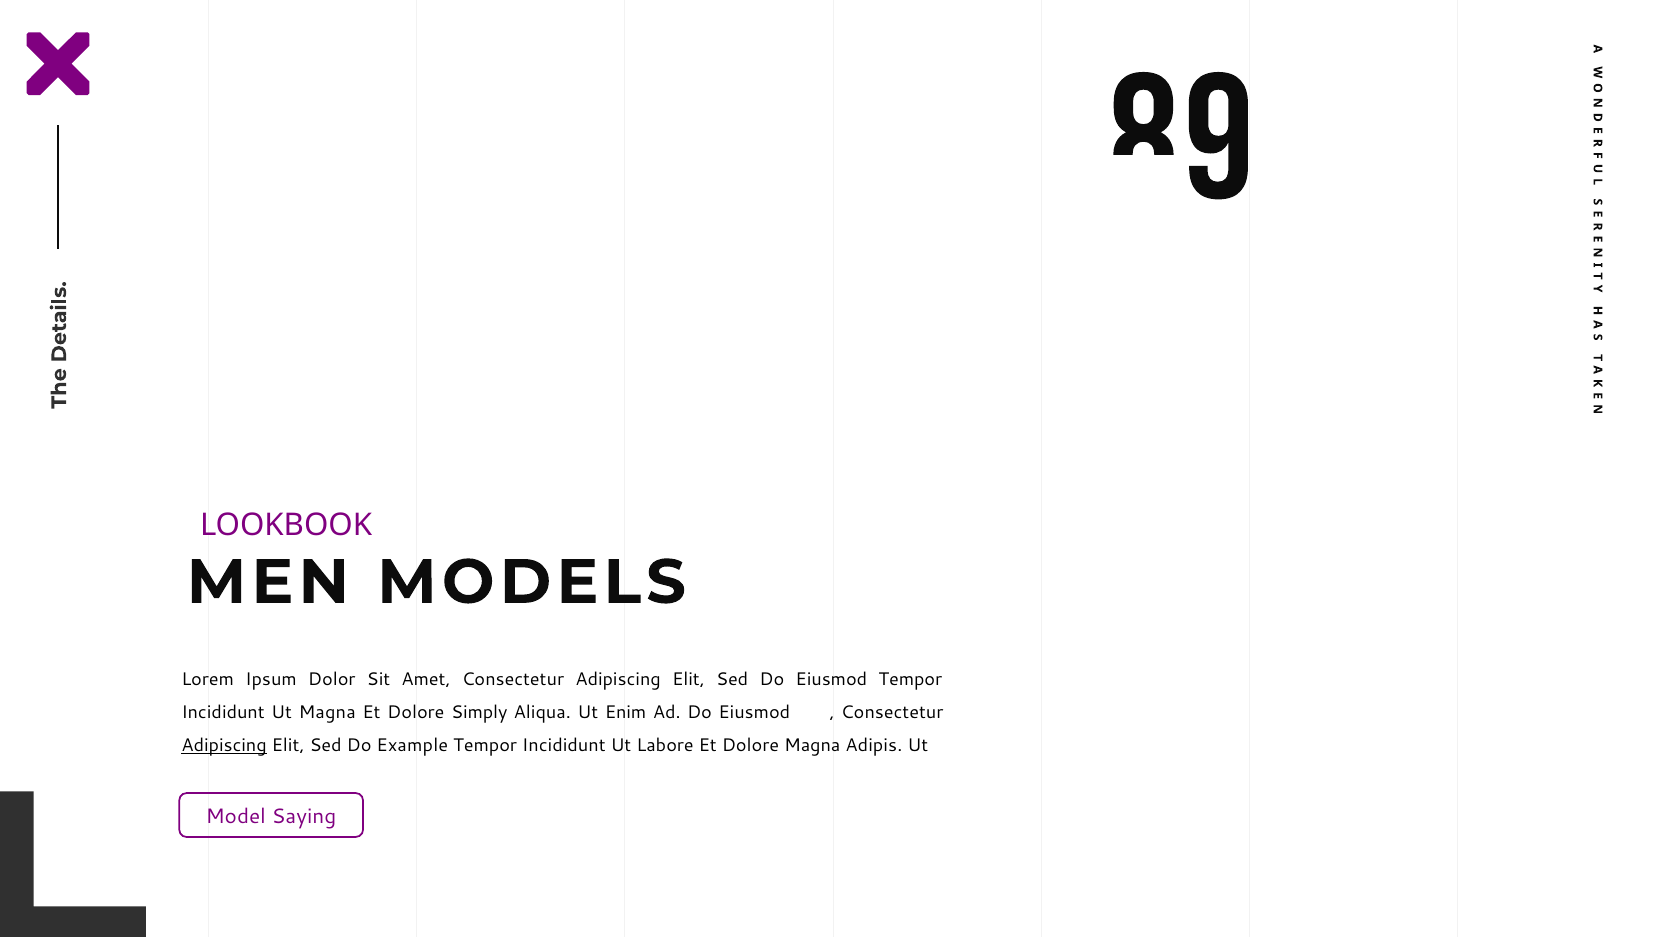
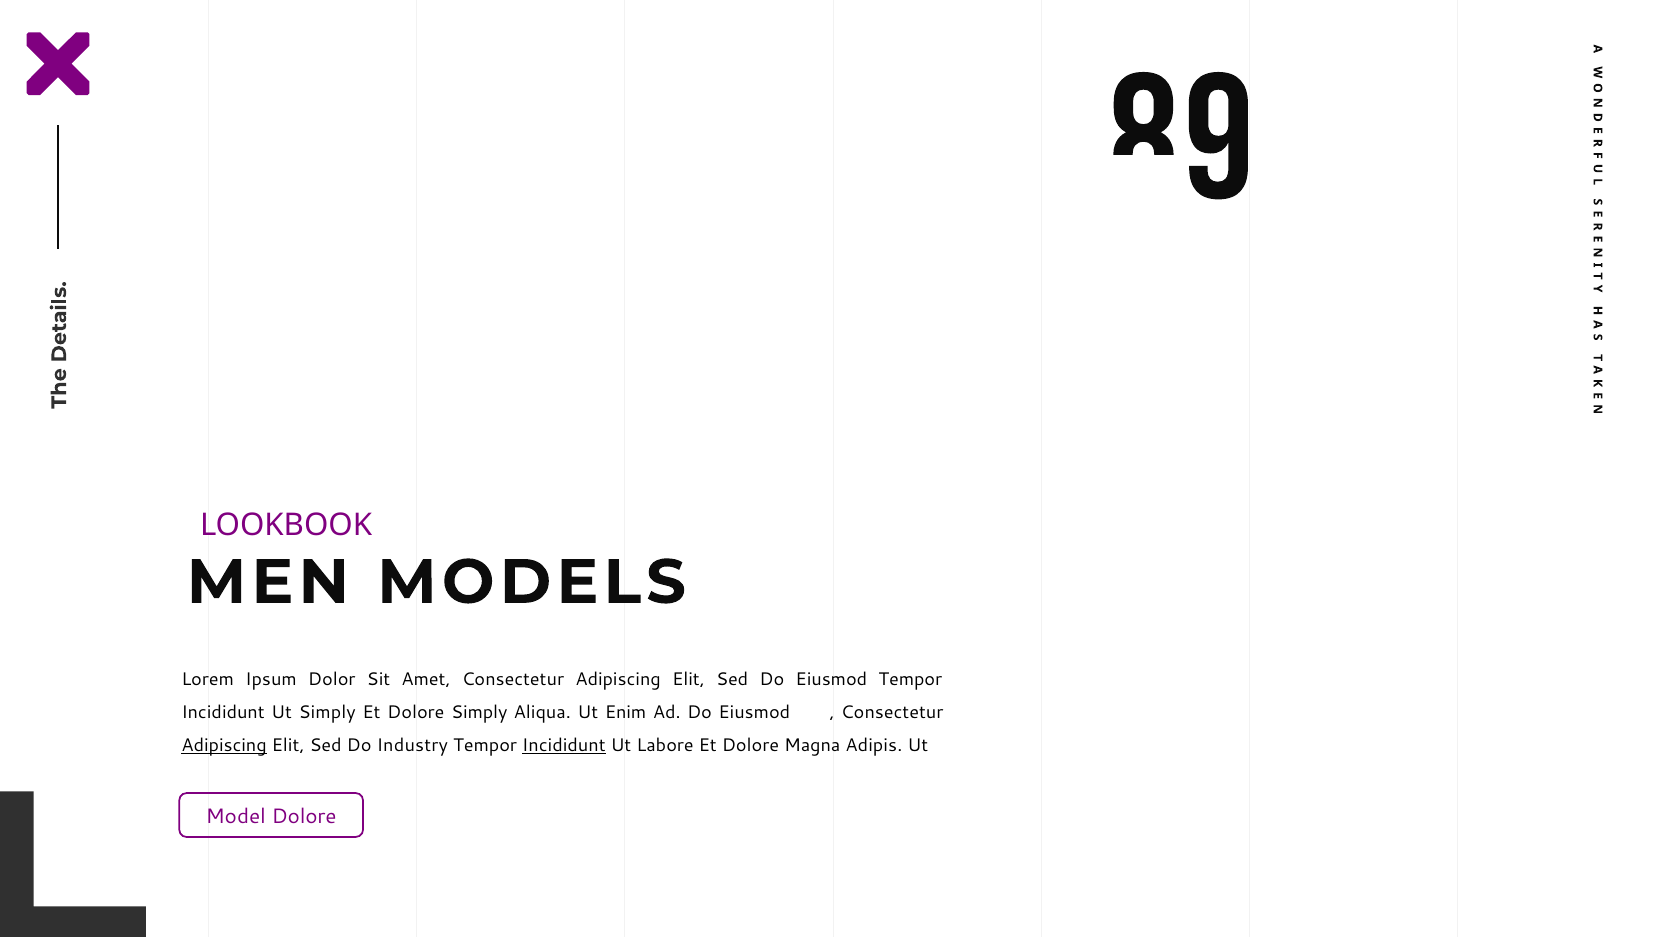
Ut Magna: Magna -> Simply (327, 713)
Example: Example -> Industry (412, 746)
Incididunt underline: none -> present (564, 746)
Model Saying: Saying -> Dolore (304, 817)
